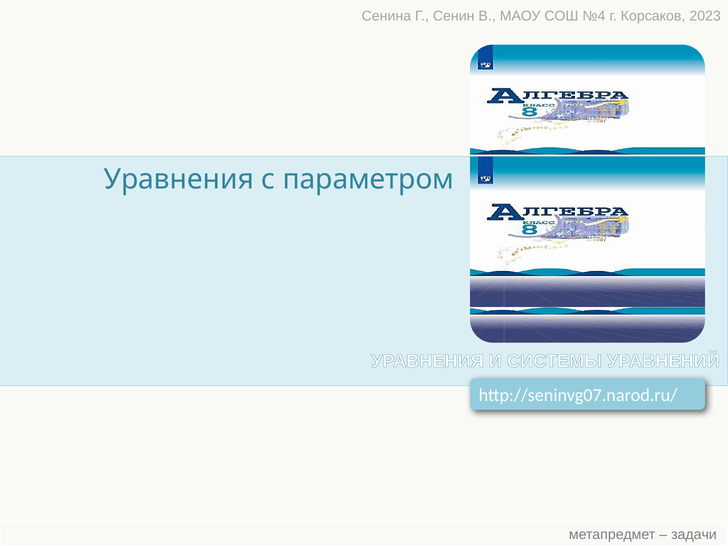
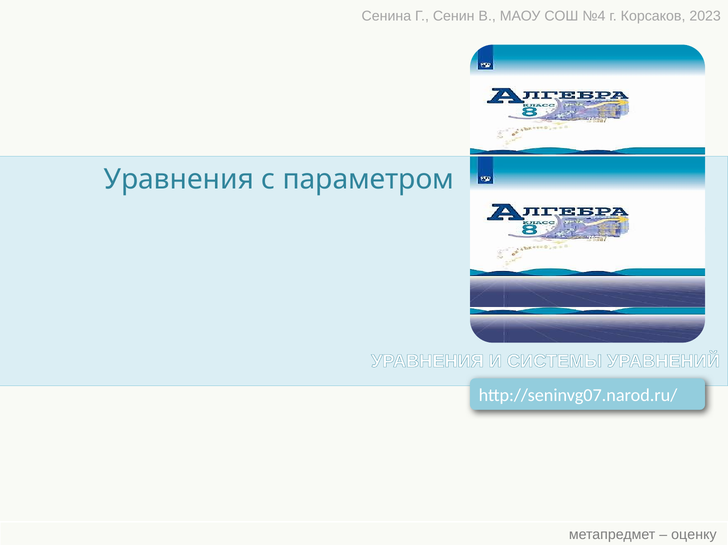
задачи: задачи -> оценку (694, 535)
